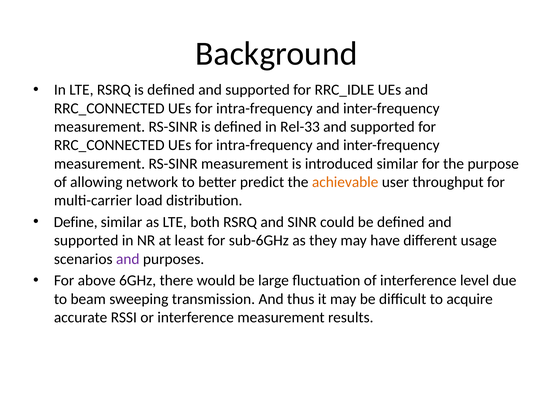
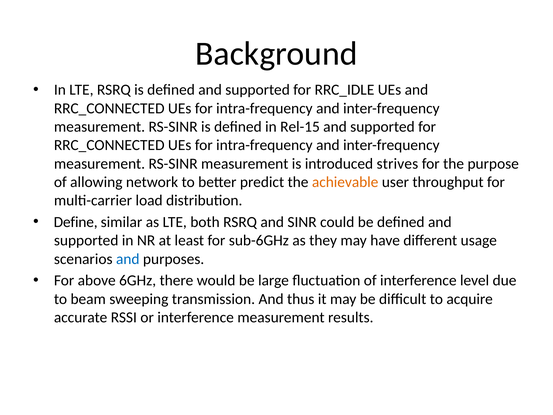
Rel-33: Rel-33 -> Rel-15 (300, 127)
introduced similar: similar -> strives (397, 164)
and colour: purple -> blue (128, 259)
